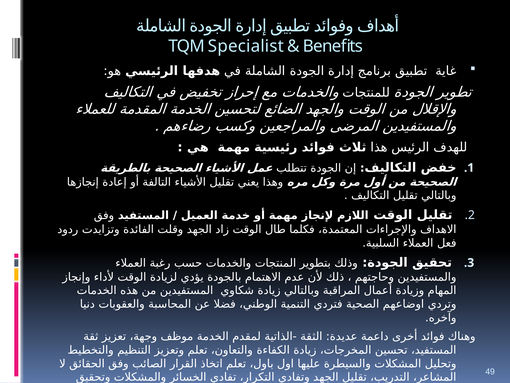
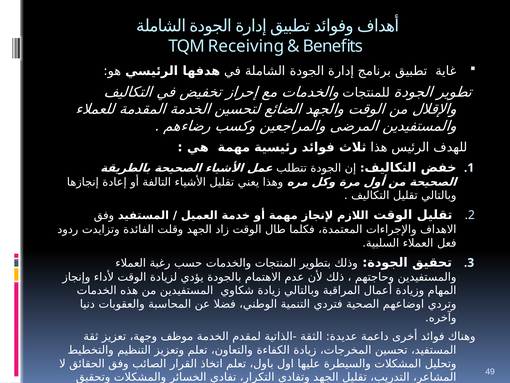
Specialist: Specialist -> Receiving (246, 46)
